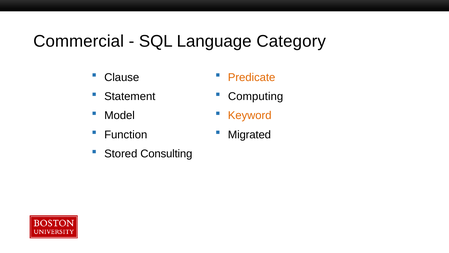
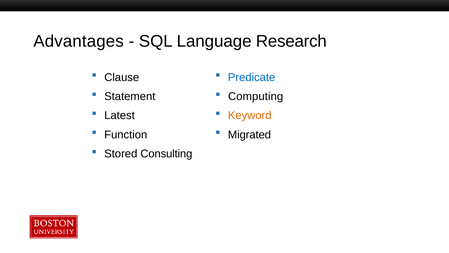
Commercial: Commercial -> Advantages (79, 41)
Category: Category -> Research (291, 41)
Predicate colour: orange -> blue (252, 77)
Model: Model -> Latest (120, 115)
